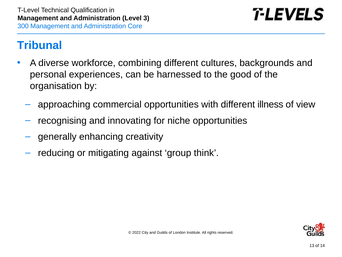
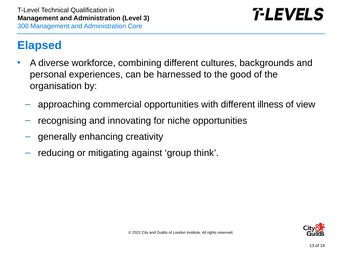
Tribunal: Tribunal -> Elapsed (40, 45)
